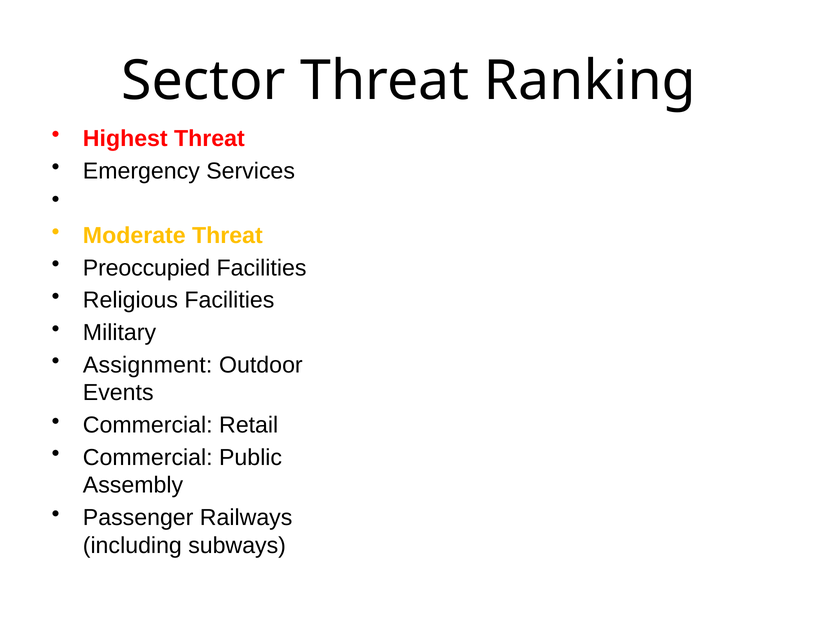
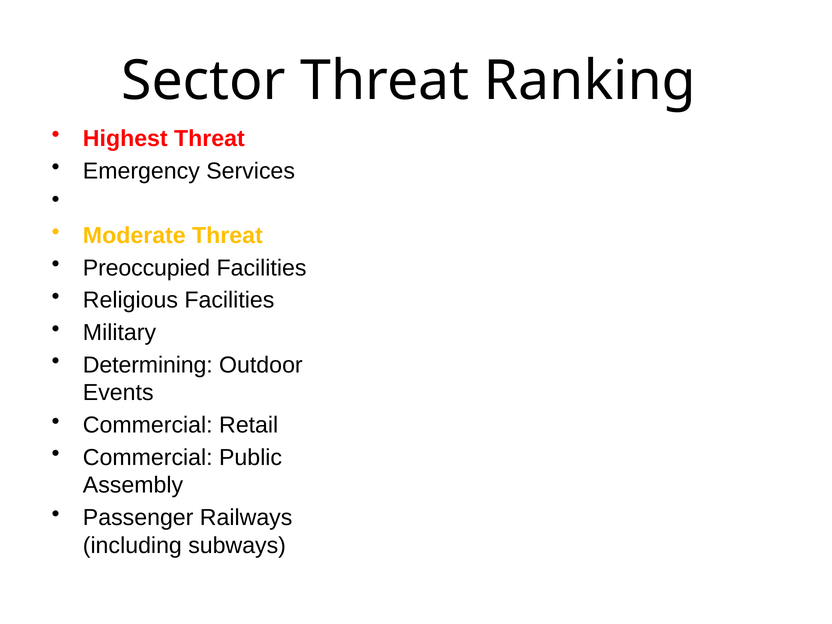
Assignment: Assignment -> Determining (148, 365)
